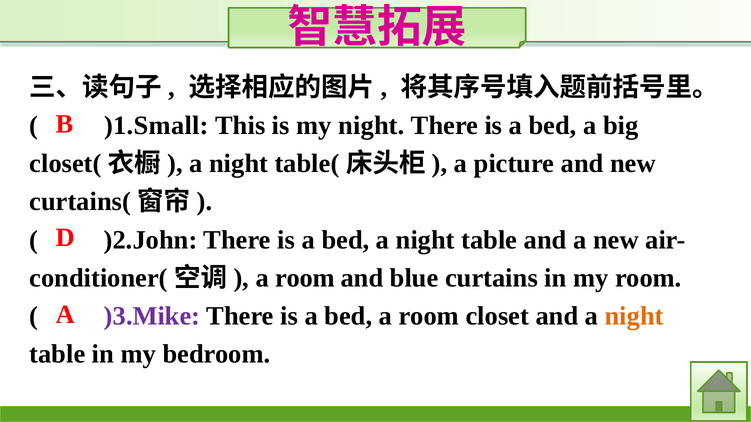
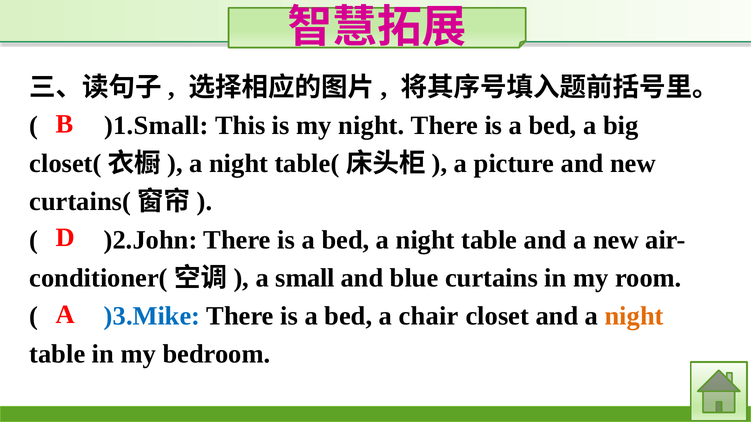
room: room -> small (305, 278)
)3.Mike colour: purple -> blue (152, 316)
bed a room: room -> chair (429, 316)
